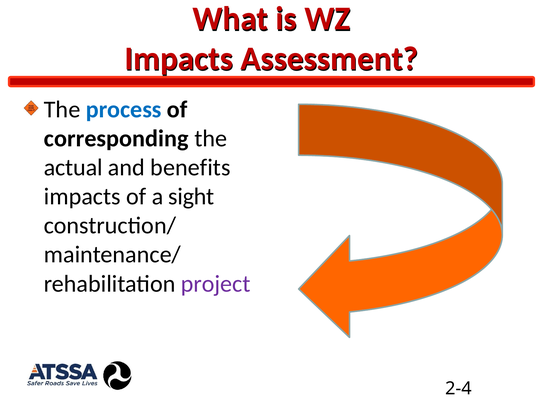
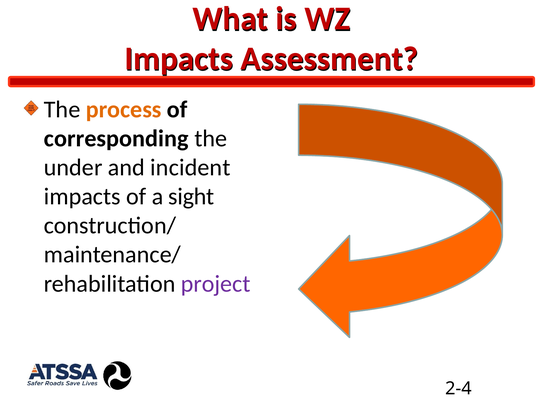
process colour: blue -> orange (124, 109)
actual: actual -> under (73, 167)
benefits: benefits -> incident (190, 167)
